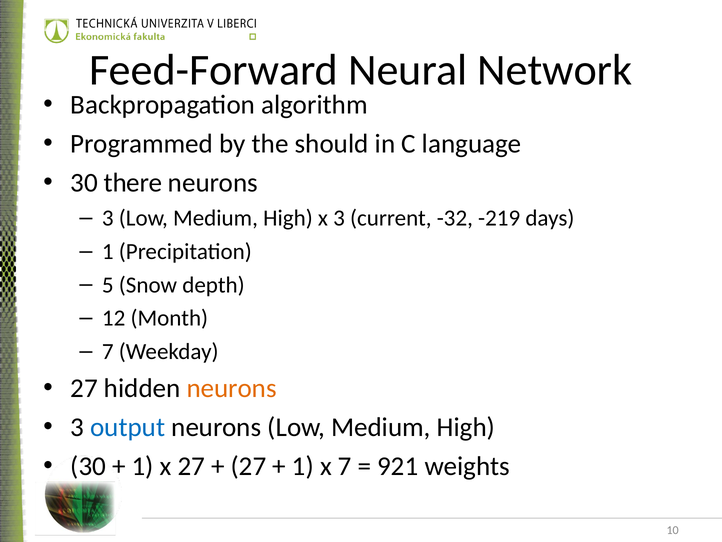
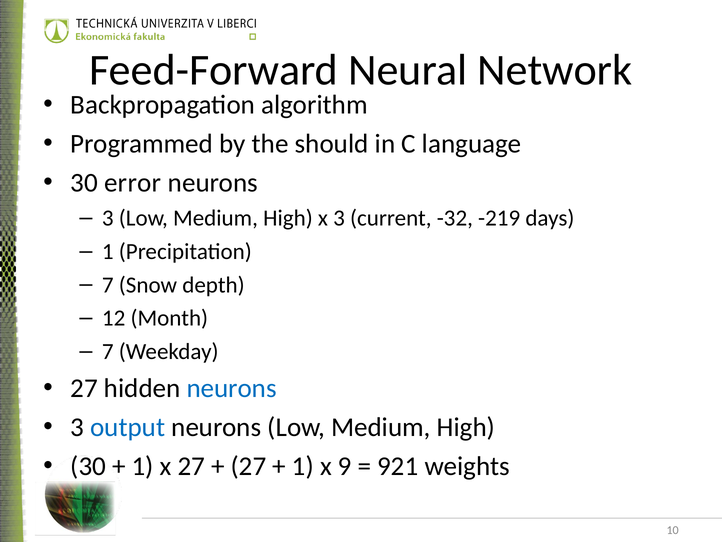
there: there -> error (133, 183)
5: 5 -> 7 (108, 285)
neurons colour: orange -> blue (232, 388)
x 7: 7 -> 9 (345, 466)
